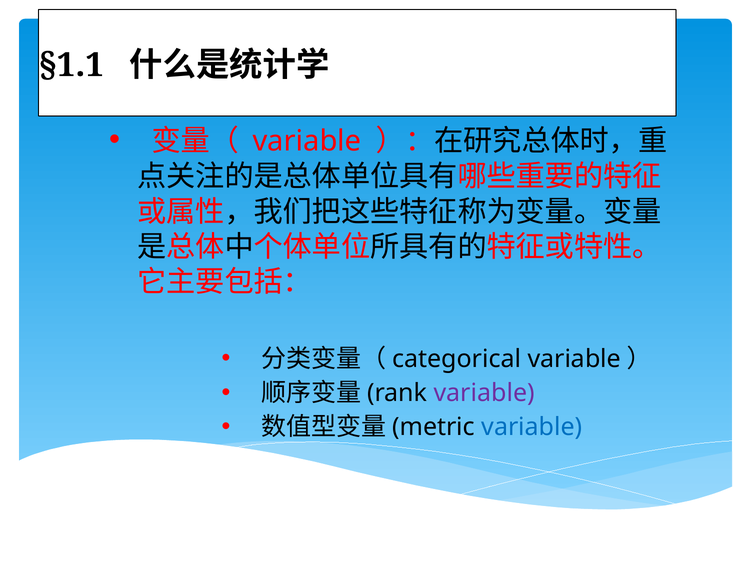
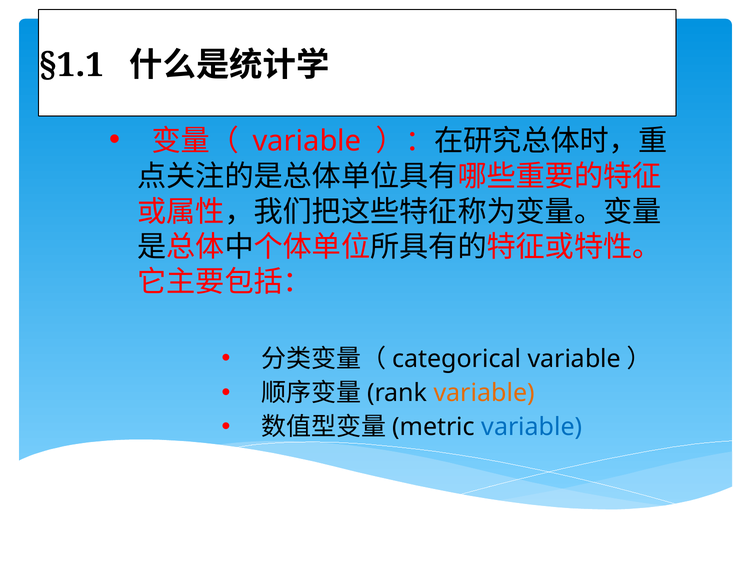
variable colour: purple -> orange (484, 393)
